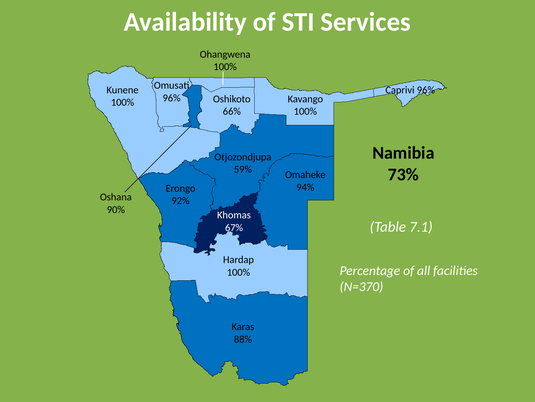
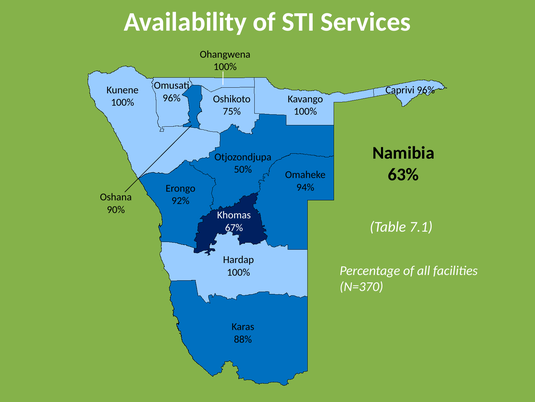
66%: 66% -> 75% (232, 111)
59%: 59% -> 50% (243, 169)
73%: 73% -> 63% (403, 174)
